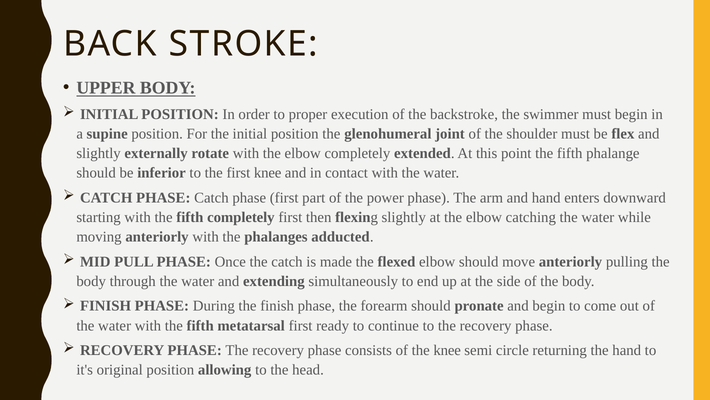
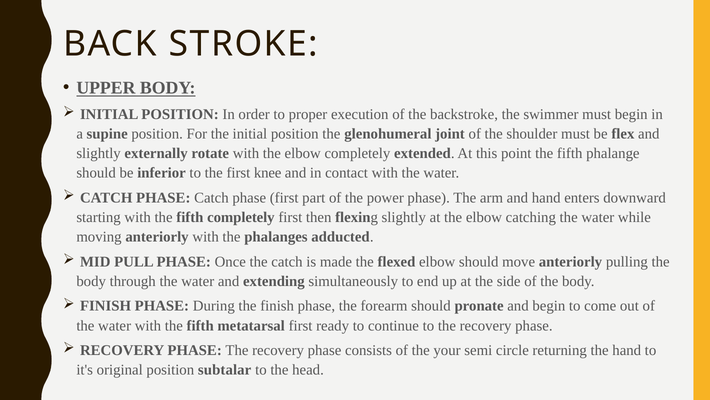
the knee: knee -> your (447, 350)
allowing: allowing -> subtalar (225, 369)
